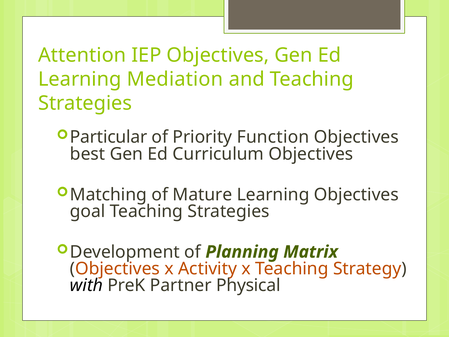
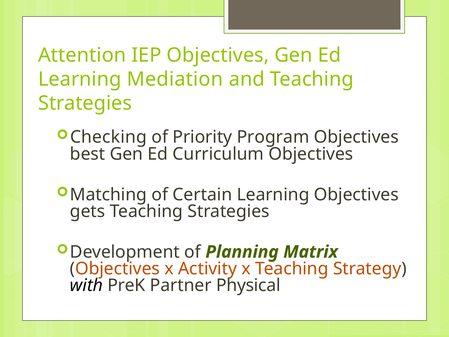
Particular: Particular -> Checking (108, 137)
Function: Function -> Program (273, 137)
Mature: Mature -> Certain (202, 194)
goal: goal -> gets (88, 211)
